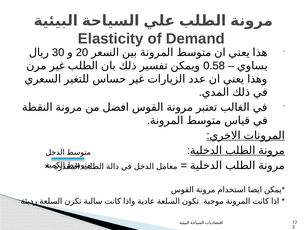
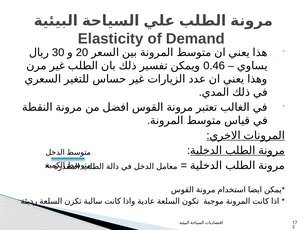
0.58: 0.58 -> 0.46 (214, 66)
